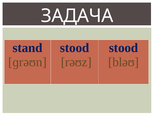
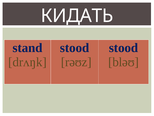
ЗАДАЧА: ЗАДАЧА -> КИДАТЬ (77, 16)
ɡrəʊn: ɡrəʊn -> drʌŋk (27, 62)
